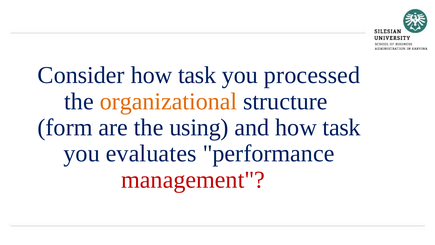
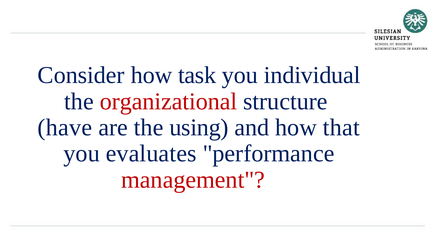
processed: processed -> individual (312, 75)
organizational colour: orange -> red (169, 101)
form: form -> have (65, 127)
and how task: task -> that (341, 127)
